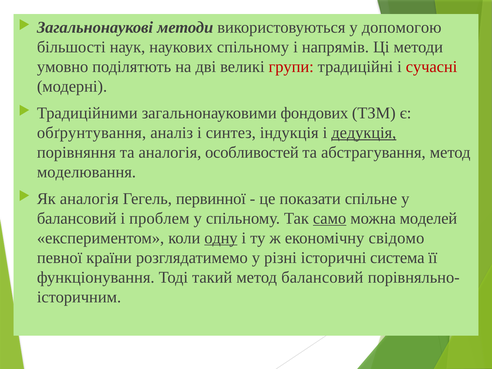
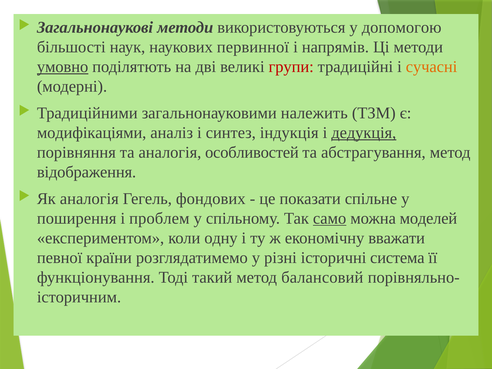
наукових спільному: спільному -> первинної (253, 47)
умовно underline: none -> present (63, 67)
сучасні colour: red -> orange (432, 67)
фондових: фондових -> належить (314, 113)
обґрунтування: обґрунтування -> модифікаціями (92, 133)
моделювання: моделювання -> відображення (87, 172)
первинної: первинної -> фондових (211, 199)
балансовий: балансовий -> поширення (77, 218)
одну underline: present -> none (221, 238)
свідомо: свідомо -> вважати (397, 238)
